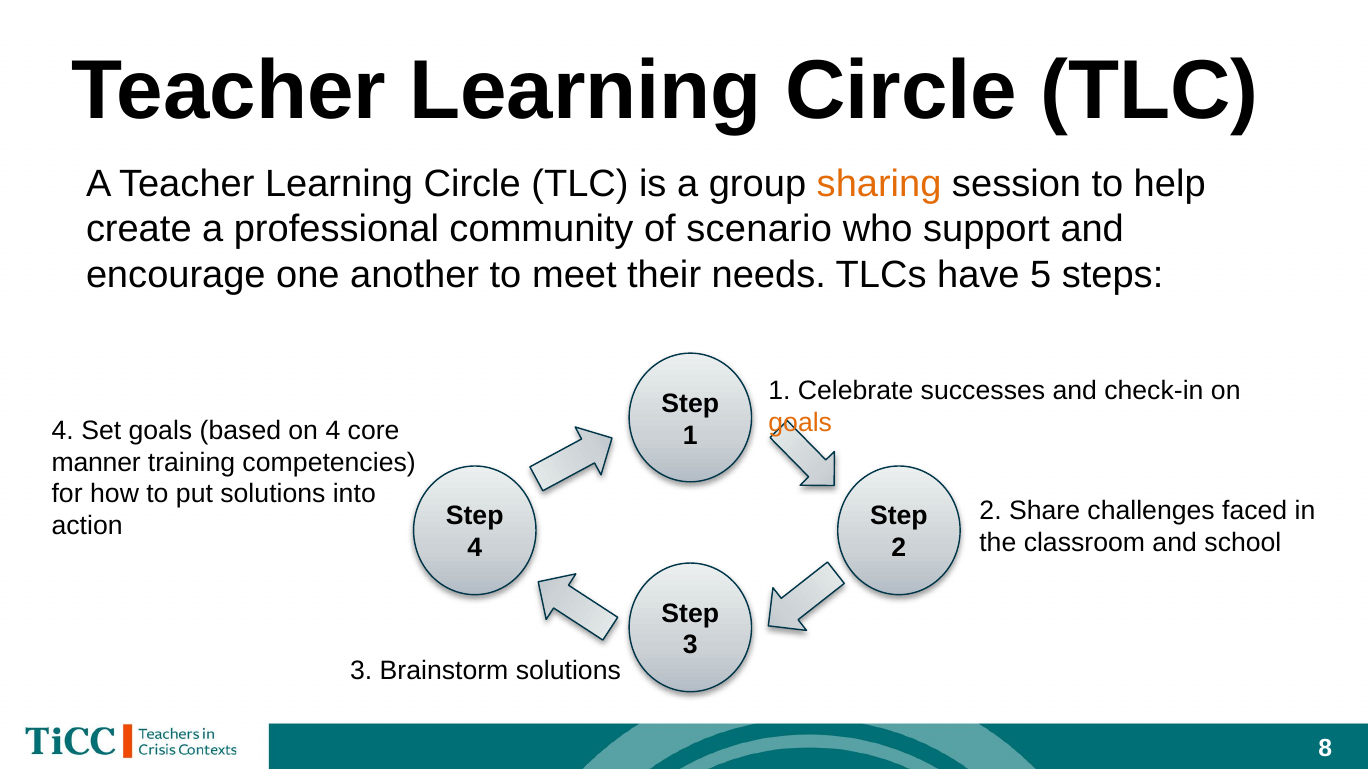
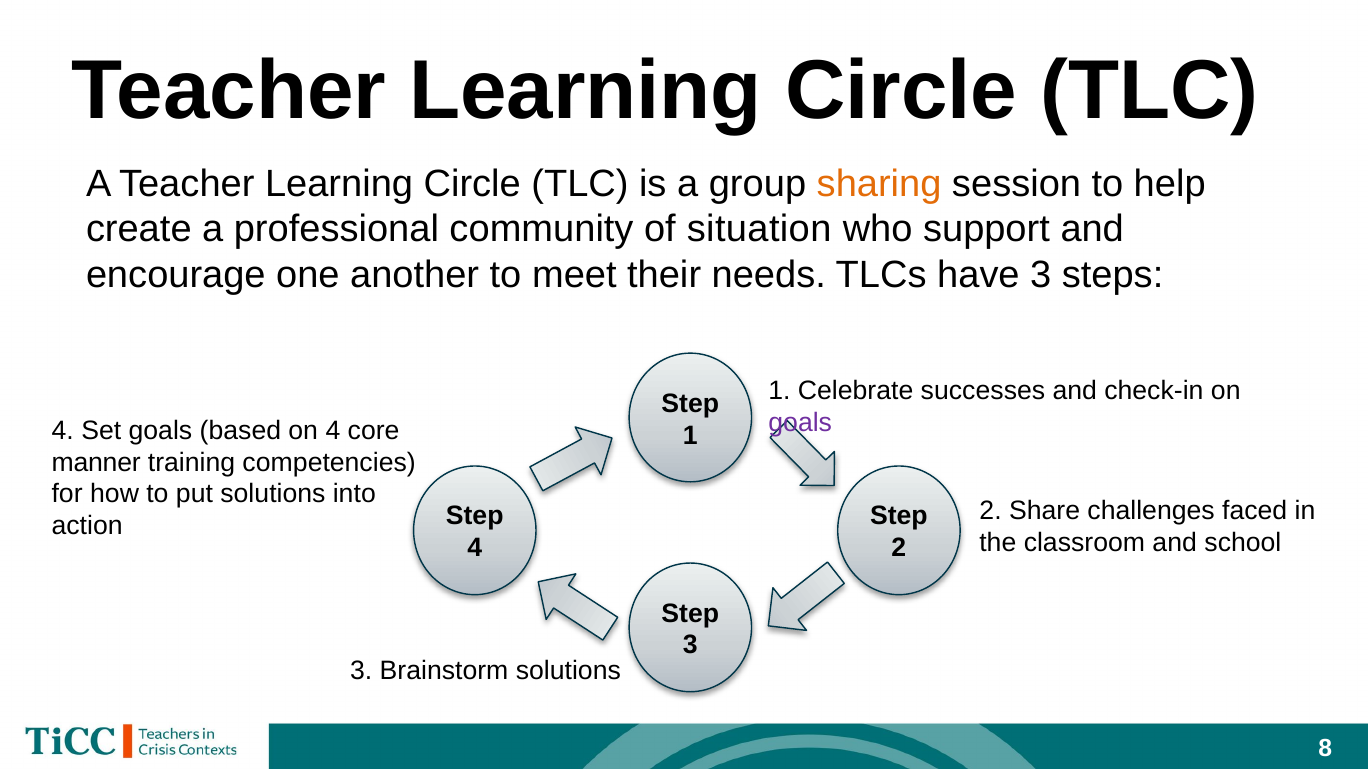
scenario: scenario -> situation (759, 229)
have 5: 5 -> 3 (1041, 275)
goals colour: orange -> purple (800, 423)
